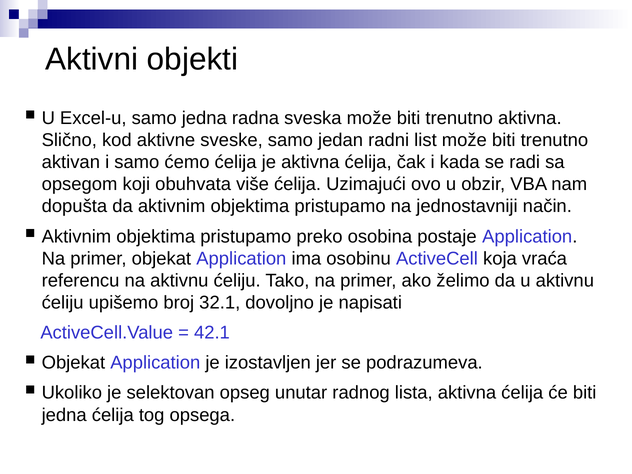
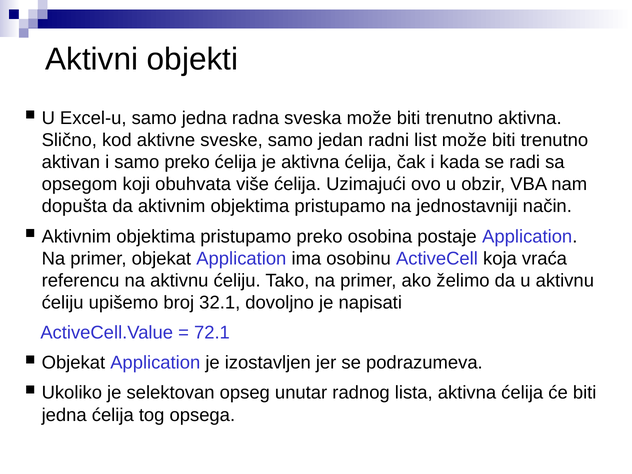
samo ćemo: ćemo -> preko (187, 162)
42.1: 42.1 -> 72.1 (212, 333)
